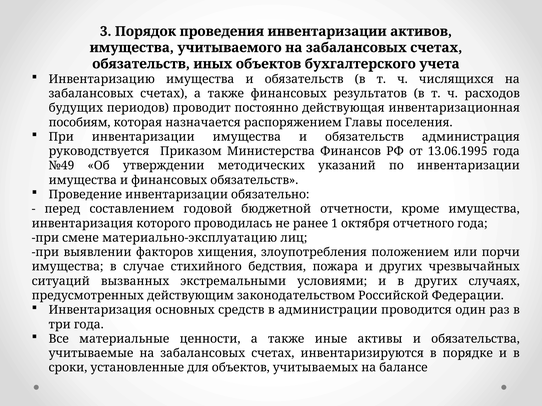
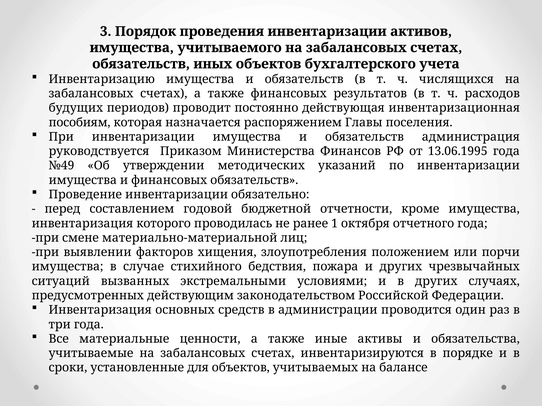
материально-эксплуатацию: материально-эксплуатацию -> материально-материальной (190, 238)
